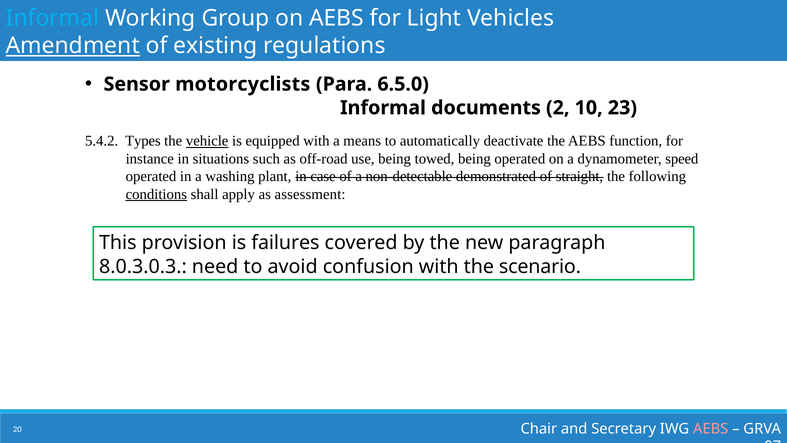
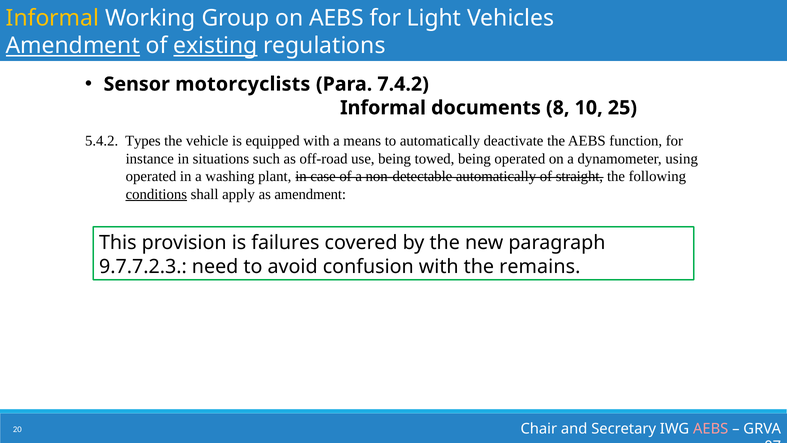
Informal colour: light blue -> yellow (52, 18)
existing underline: none -> present (215, 46)
6.5.0: 6.5.0 -> 7.4.2 (403, 84)
2: 2 -> 8 (558, 108)
23: 23 -> 25 (622, 108)
vehicle underline: present -> none (207, 141)
speed: speed -> using (682, 159)
non-detectable demonstrated: demonstrated -> automatically (496, 176)
as assessment: assessment -> amendment (310, 194)
8.0.3.0.3: 8.0.3.0.3 -> 9.7.7.2.3 (143, 266)
scenario: scenario -> remains (540, 266)
